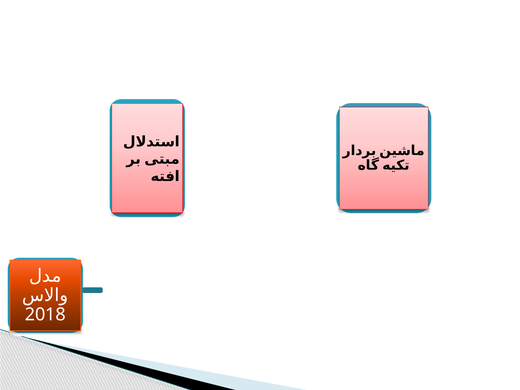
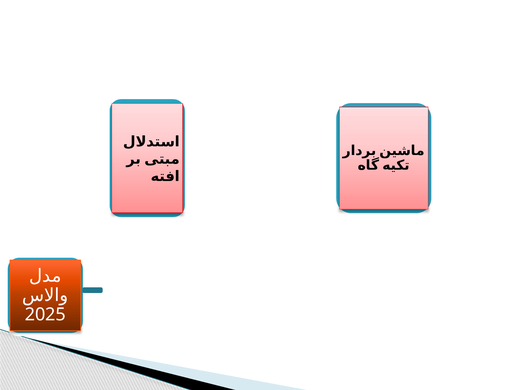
2018: 2018 -> 2025 (45, 315)
